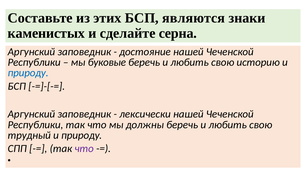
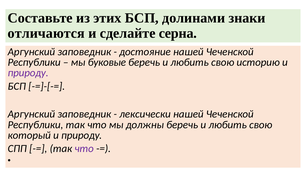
являются: являются -> долинами (194, 18)
каменистых: каменистых -> отличаются (46, 33)
природу colour: blue -> purple (28, 73)
трудный: трудный -> который (29, 135)
